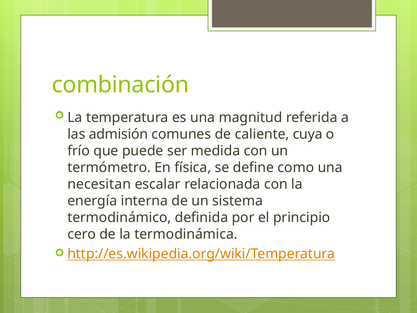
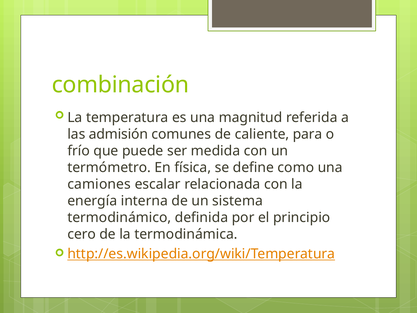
cuya: cuya -> para (308, 134)
necesitan: necesitan -> camiones (99, 184)
